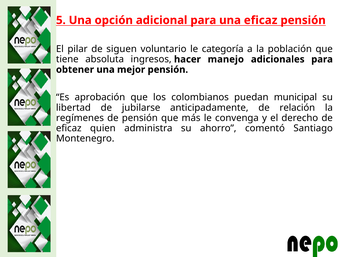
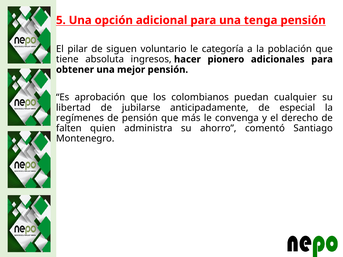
una eficaz: eficaz -> tenga (261, 20)
manejo: manejo -> pionero (226, 59)
municipal: municipal -> cualquier (295, 97)
relación: relación -> especial (297, 108)
eficaz: eficaz -> falten (69, 128)
